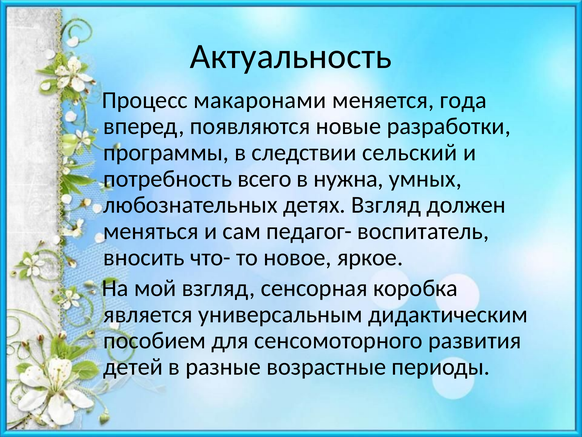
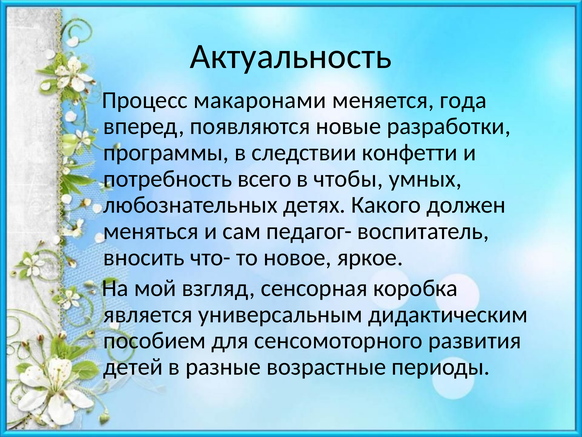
сельский: сельский -> конфетти (410, 152)
нужна: нужна -> чтобы (348, 178)
детях Взгляд: Взгляд -> Какого (386, 205)
